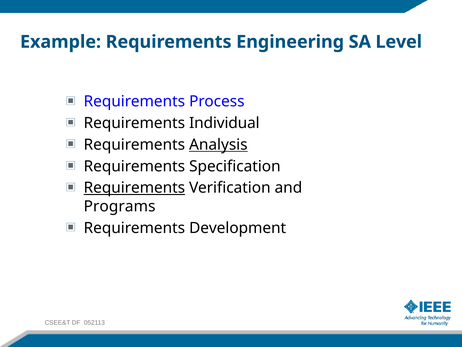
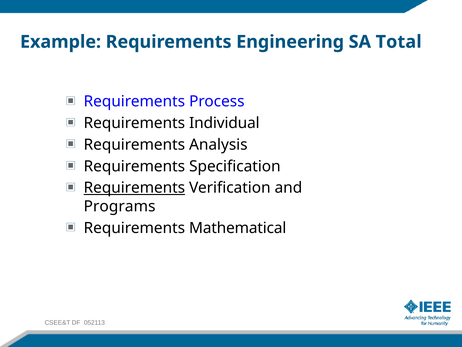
Level: Level -> Total (399, 42)
Analysis underline: present -> none (218, 144)
Development: Development -> Mathematical (238, 228)
